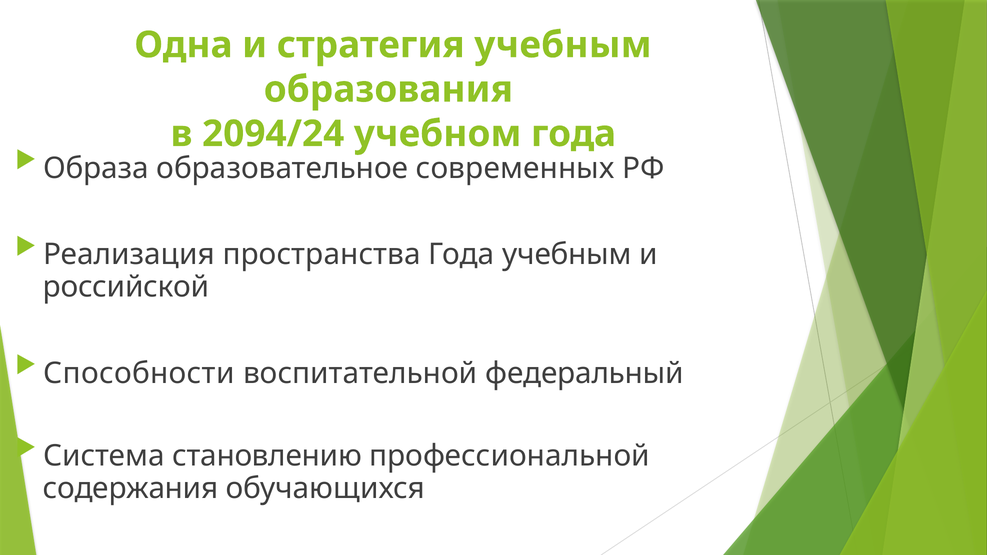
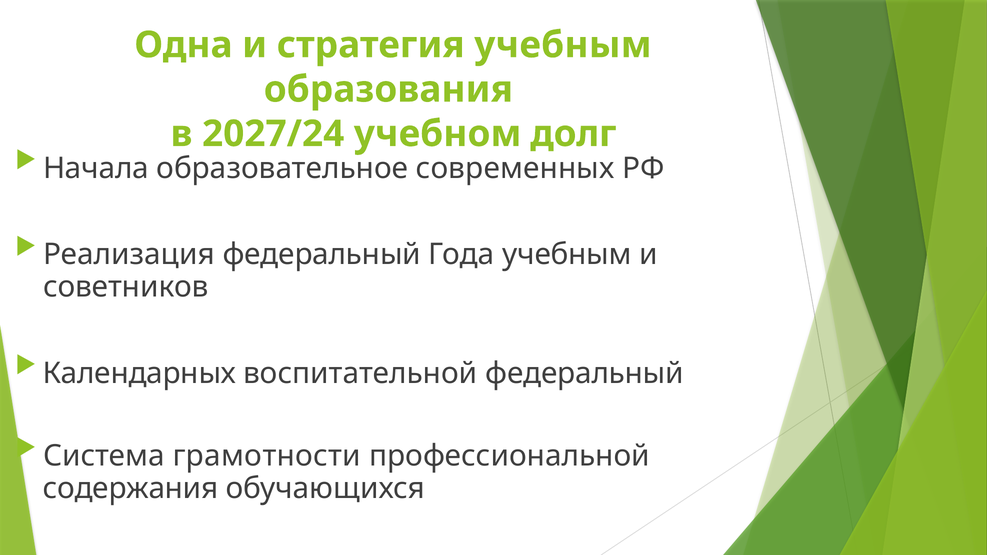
2094/24: 2094/24 -> 2027/24 (273, 134)
учебном года: года -> долг (573, 134)
Образа: Образа -> Начала (96, 168)
Реализация пространства: пространства -> федеральный (322, 255)
российской: российской -> советников (126, 287)
Способности: Способности -> Календарных (139, 373)
становлению: становлению -> грамотности (267, 456)
